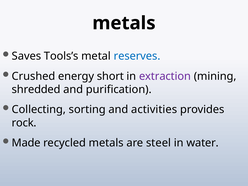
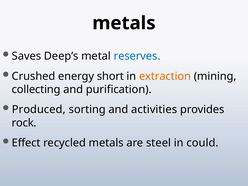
Tools’s: Tools’s -> Deep’s (61, 56)
extraction colour: purple -> orange (165, 76)
shredded: shredded -> collecting (36, 89)
Collecting: Collecting -> Produced (39, 110)
Made: Made -> Effect (26, 143)
water: water -> could (203, 143)
